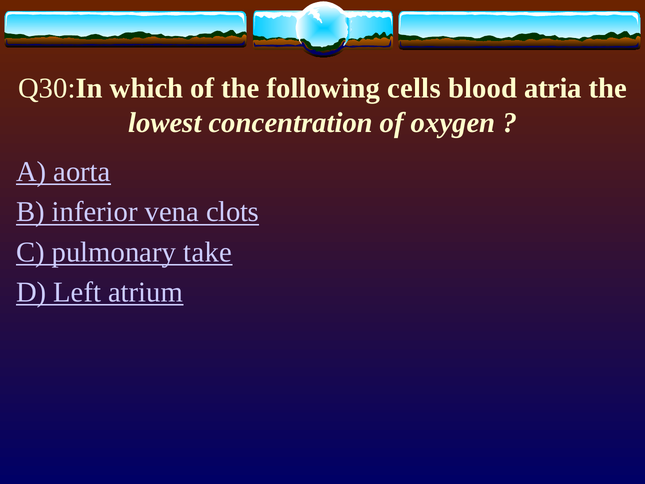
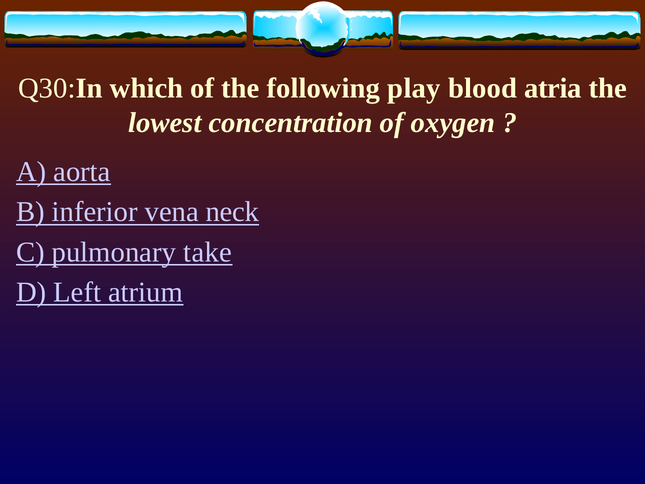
cells: cells -> play (414, 88)
clots: clots -> neck (233, 212)
